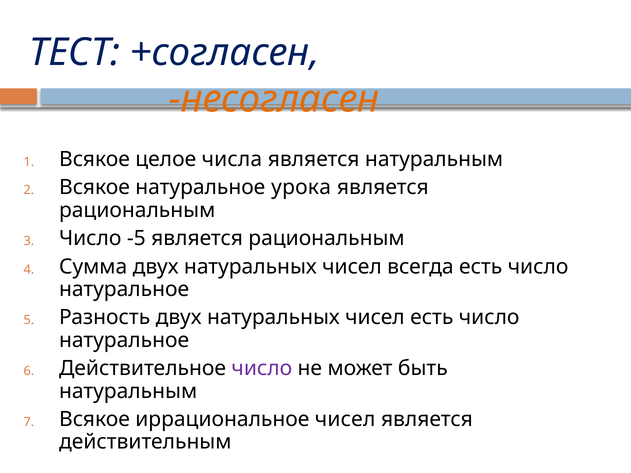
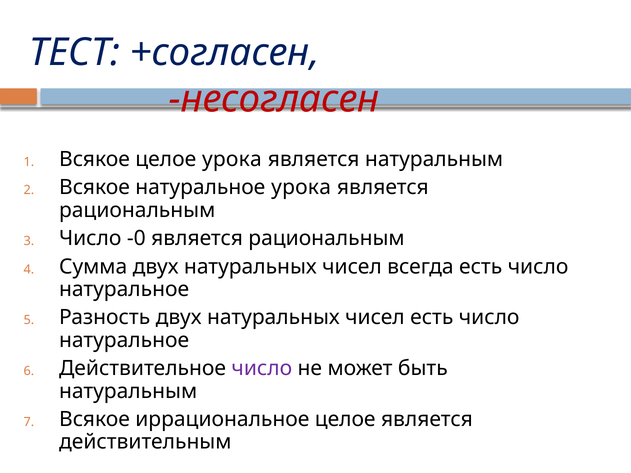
несогласен colour: orange -> red (274, 99)
целое числа: числа -> урока (232, 159)
-5: -5 -> -0 (136, 239)
иррациональное чисел: чисел -> целое (345, 420)
